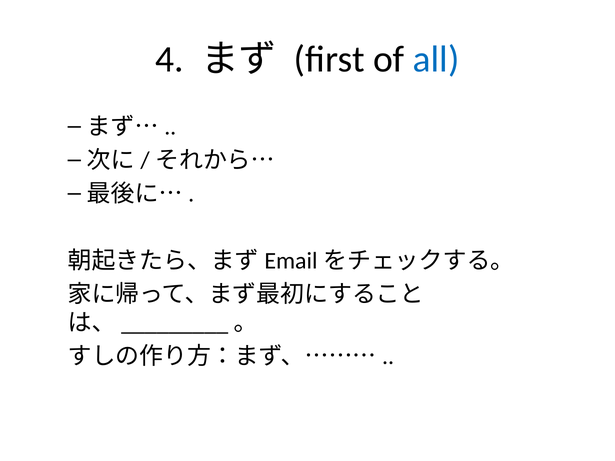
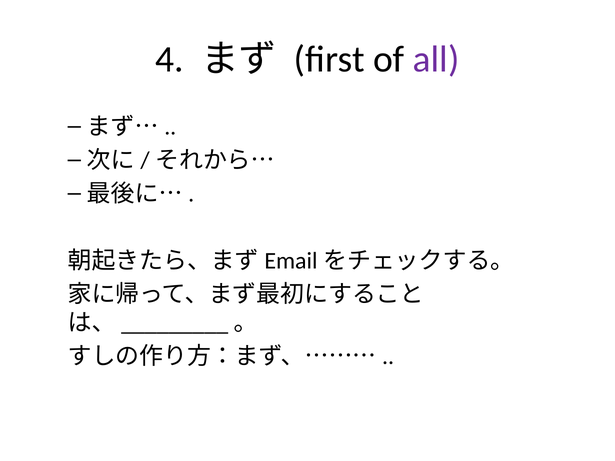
all colour: blue -> purple (436, 60)
